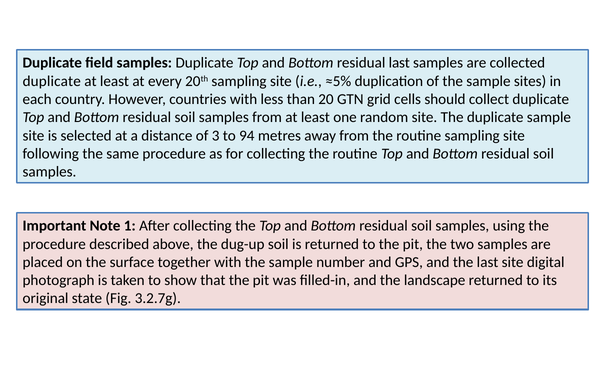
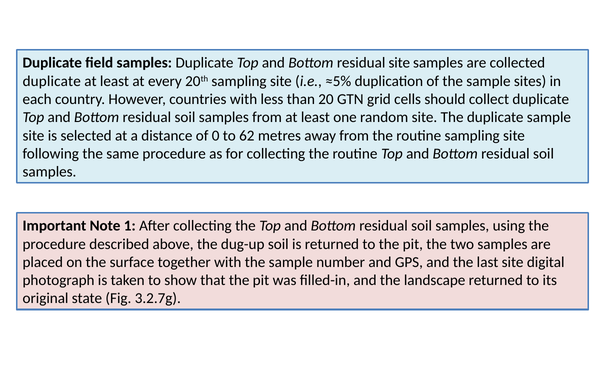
residual last: last -> site (399, 63)
3: 3 -> 0 (216, 136)
94: 94 -> 62 (247, 136)
